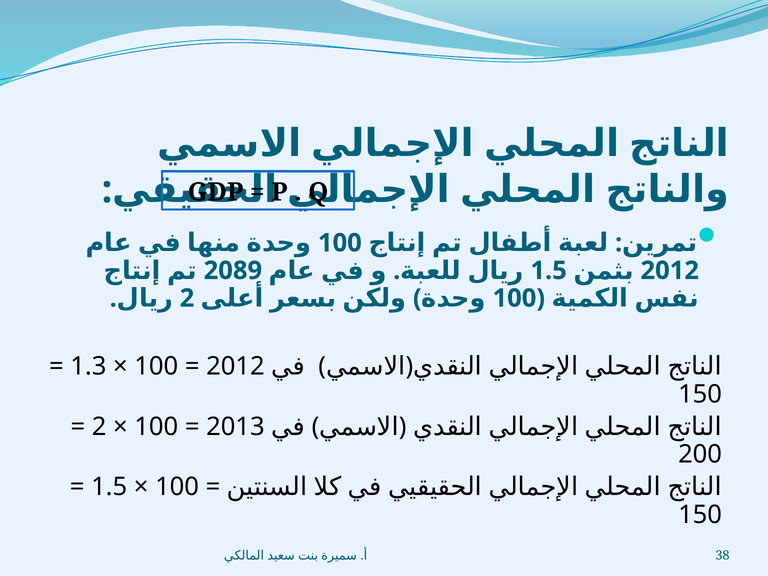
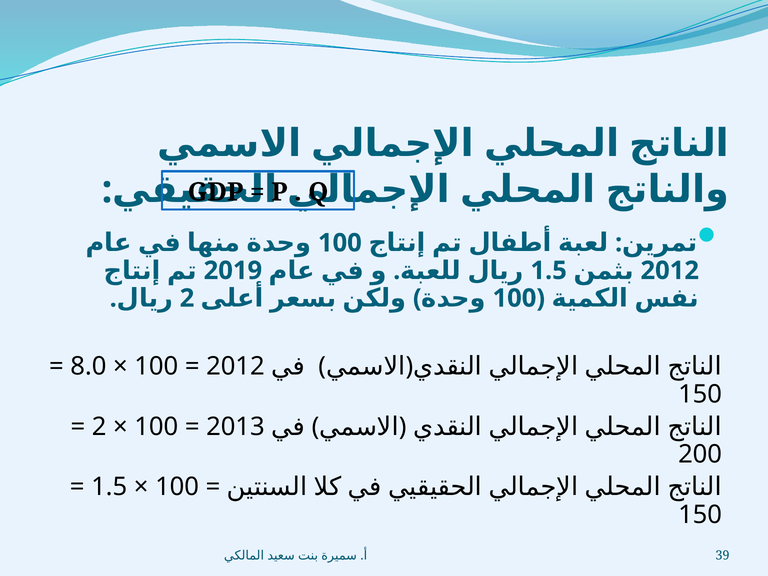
2089: 2089 -> 2019 (233, 271)
1.3: 1.3 -> 8.0 (88, 366)
38: 38 -> 39 (723, 556)
